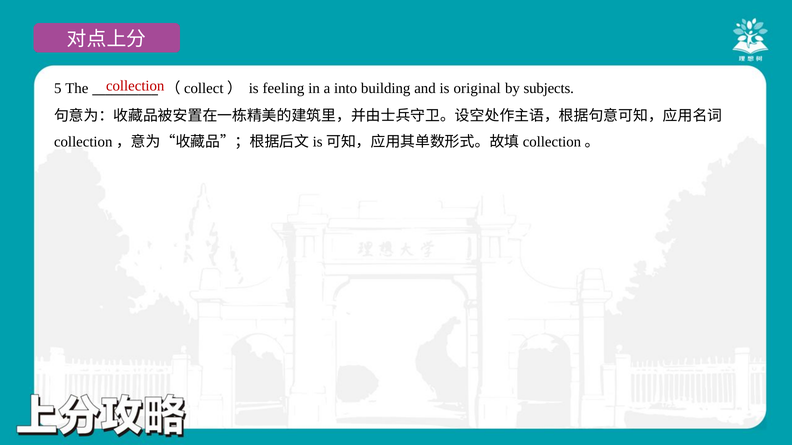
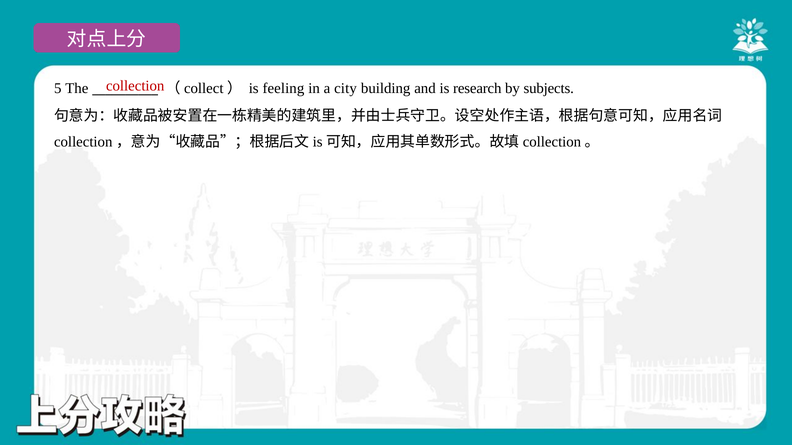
into: into -> city (345, 89)
original: original -> research (477, 89)
